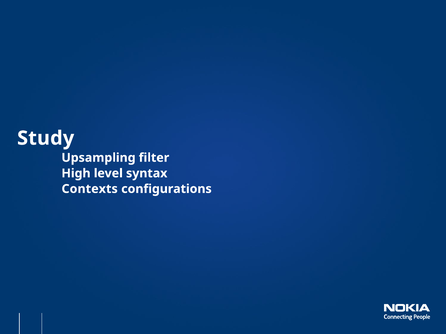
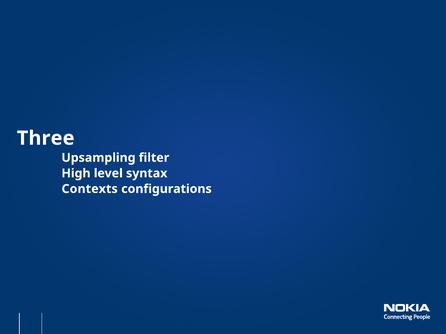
Study: Study -> Three (46, 138)
